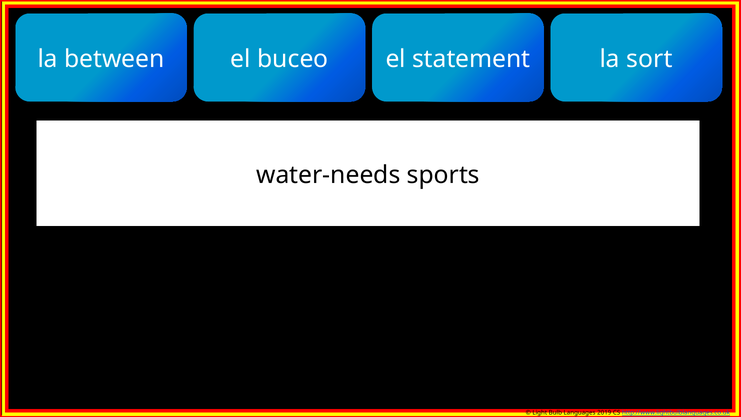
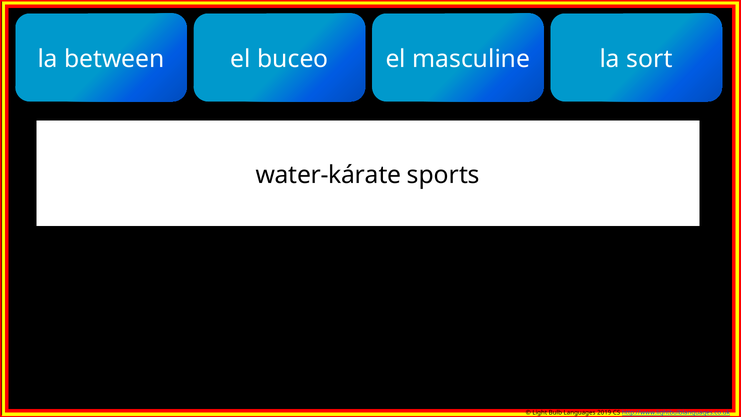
statement: statement -> masculine (471, 59)
water-needs: water-needs -> water-kárate (328, 175)
